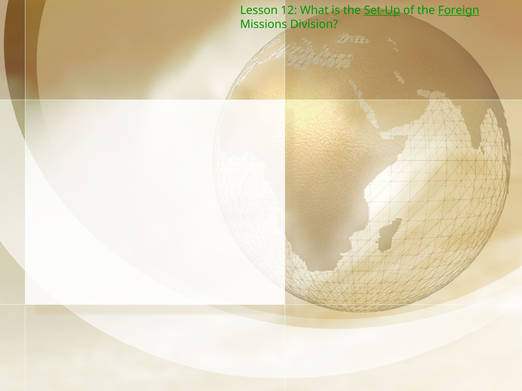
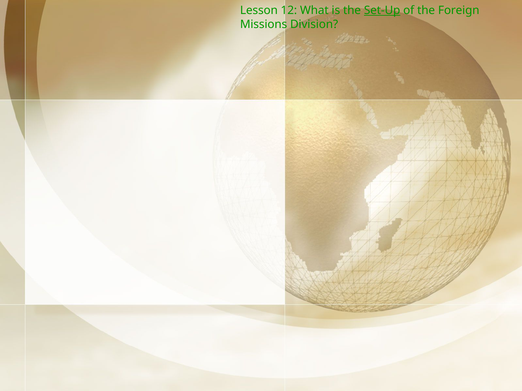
Foreign underline: present -> none (459, 10)
